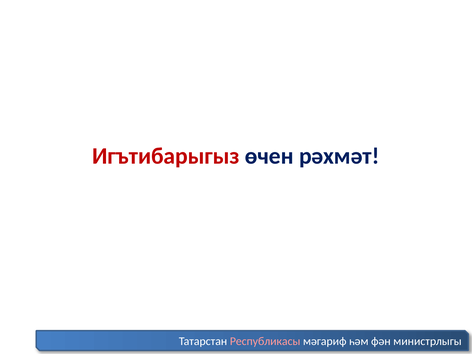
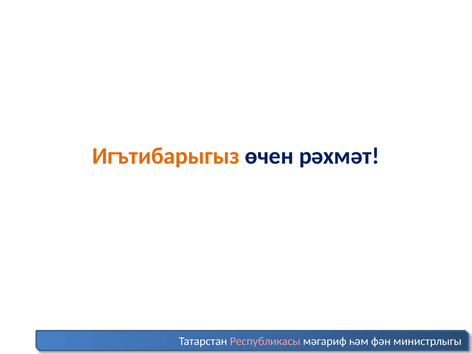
Игътибарыгыз colour: red -> orange (166, 156)
